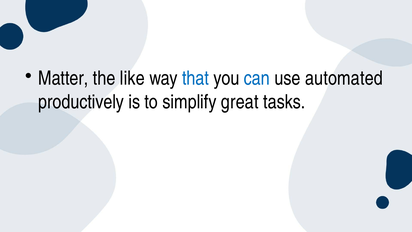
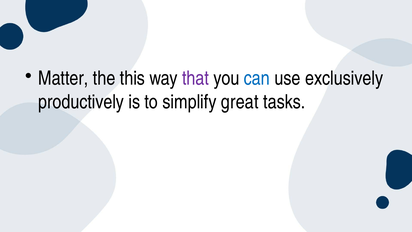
like: like -> this (132, 78)
that colour: blue -> purple (196, 78)
automated: automated -> exclusively (344, 78)
